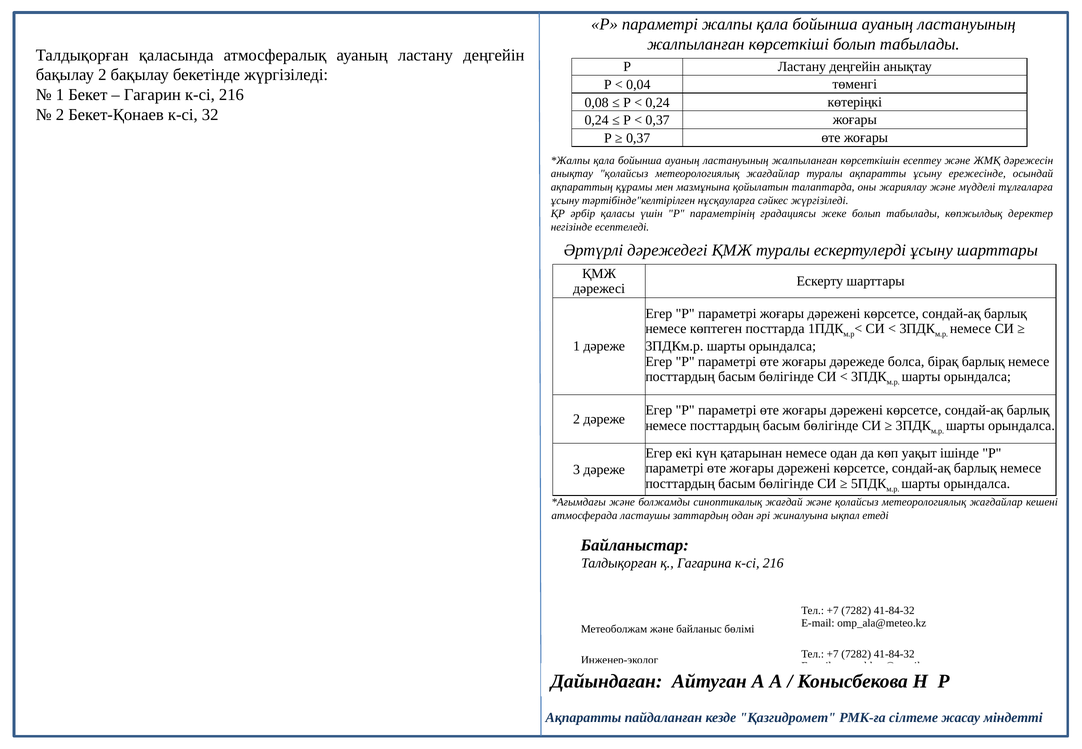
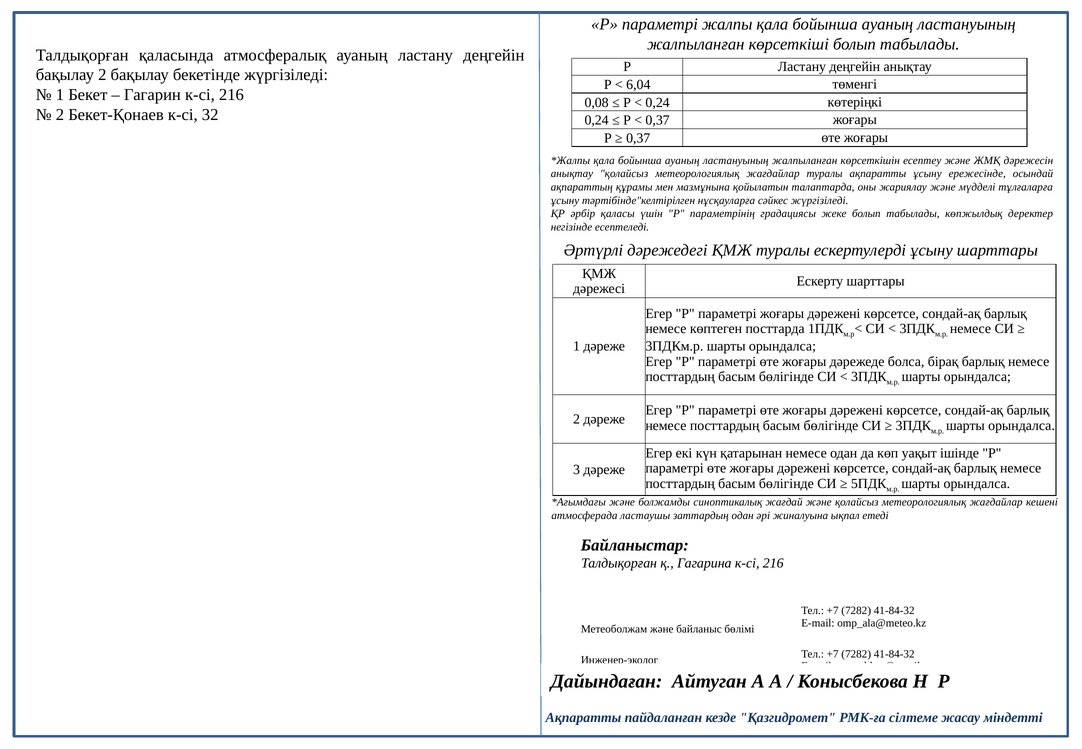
0,04: 0,04 -> 6,04 (638, 85)
